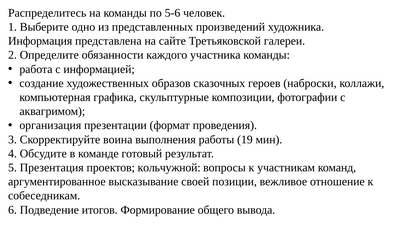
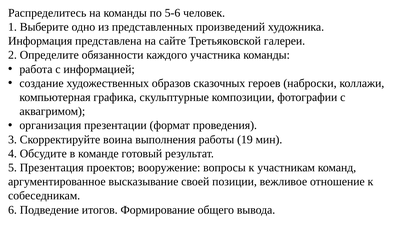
кольчужной: кольчужной -> вооружение (169, 167)
